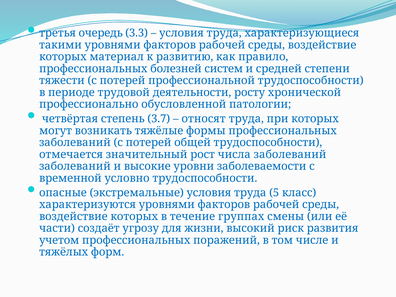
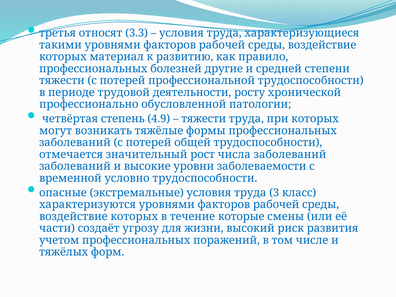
очередь: очередь -> относят (101, 33)
систем: систем -> другие (224, 69)
3.7: 3.7 -> 4.9 (159, 119)
относят: относят -> тяжести (204, 119)
5: 5 -> 3 (274, 193)
группах: группах -> которые (241, 216)
